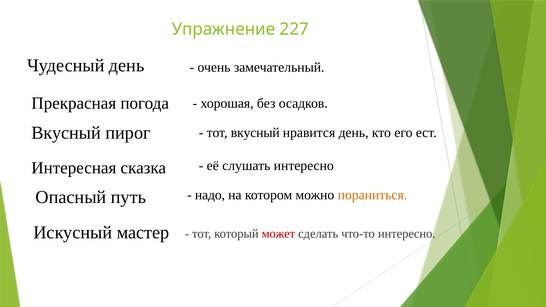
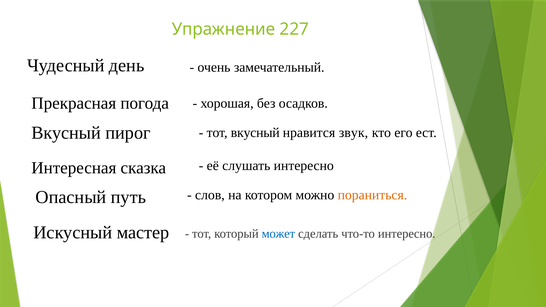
нравится день: день -> звук (353, 133)
надо: надо -> слов (210, 195)
может colour: red -> blue (278, 234)
